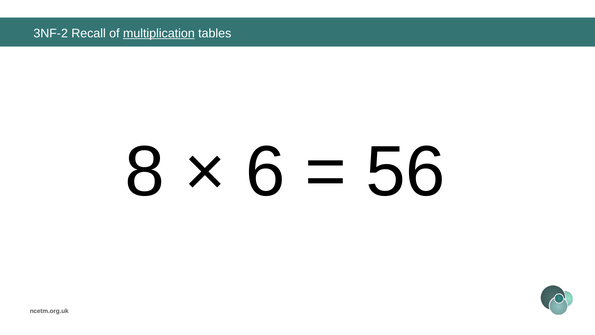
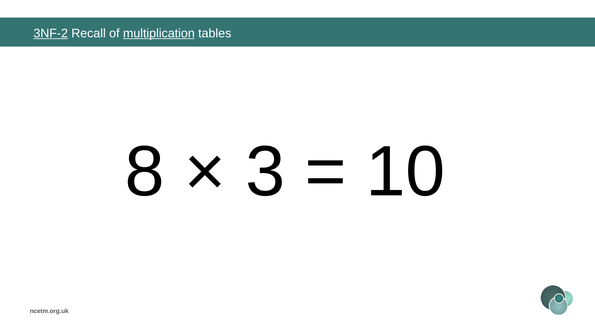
3NF-2 underline: none -> present (51, 33)
6: 6 -> 3 (265, 172)
56: 56 -> 10 (405, 172)
